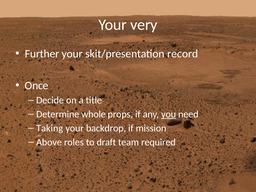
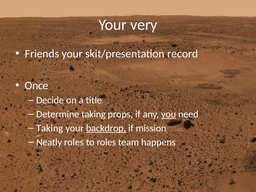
Further: Further -> Friends (42, 54)
Determine whole: whole -> taking (93, 114)
backdrop underline: none -> present (106, 128)
Above: Above -> Neatly (49, 142)
to draft: draft -> roles (106, 142)
required: required -> happens (158, 142)
